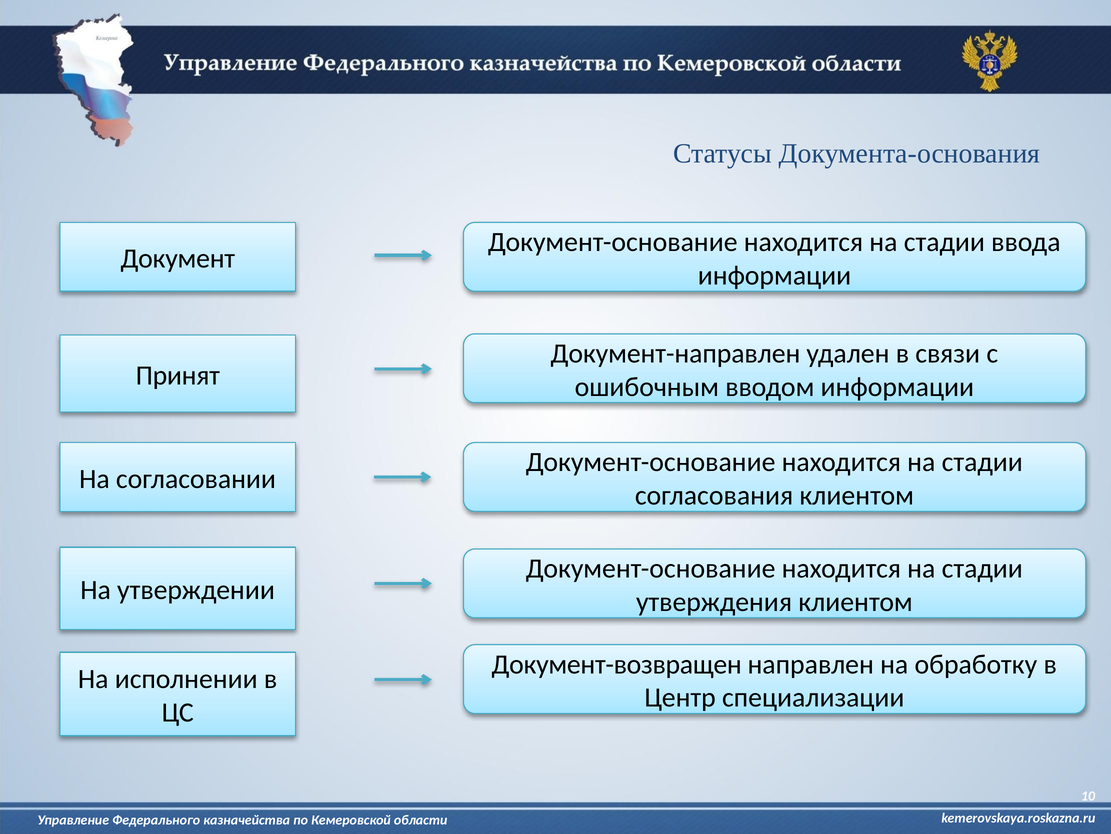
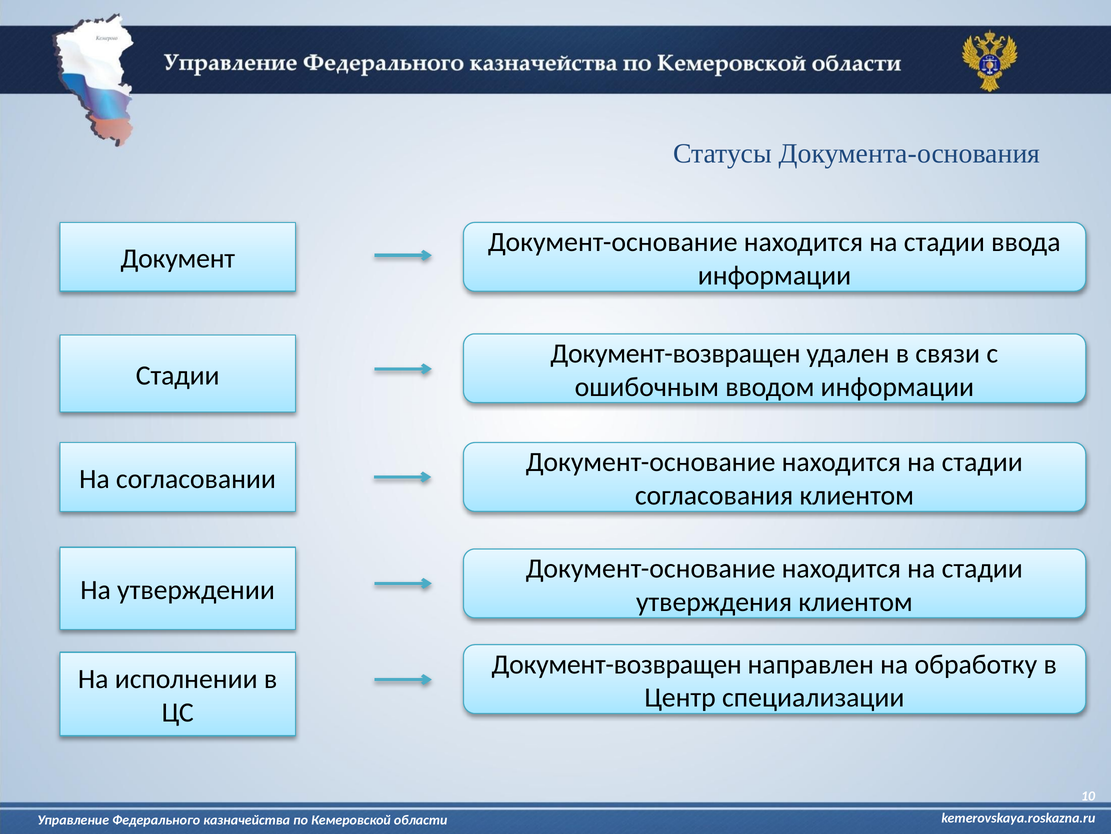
Документ-направлен: Документ-направлен -> Документ-возвращен (676, 353)
Принят: Принят -> Стадии (178, 375)
